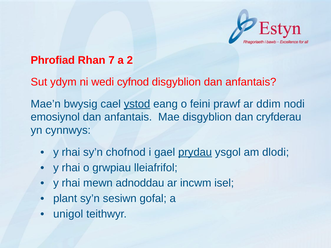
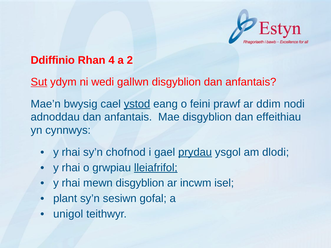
Phrofiad: Phrofiad -> Ddiffinio (53, 60)
7: 7 -> 4 (112, 60)
Sut underline: none -> present (39, 82)
cyfnod: cyfnod -> gallwn (133, 82)
emosiynol: emosiynol -> adnoddau (55, 117)
cryfderau: cryfderau -> effeithiau (279, 117)
lleiafrifol underline: none -> present (156, 168)
mewn adnoddau: adnoddau -> disgyblion (140, 183)
